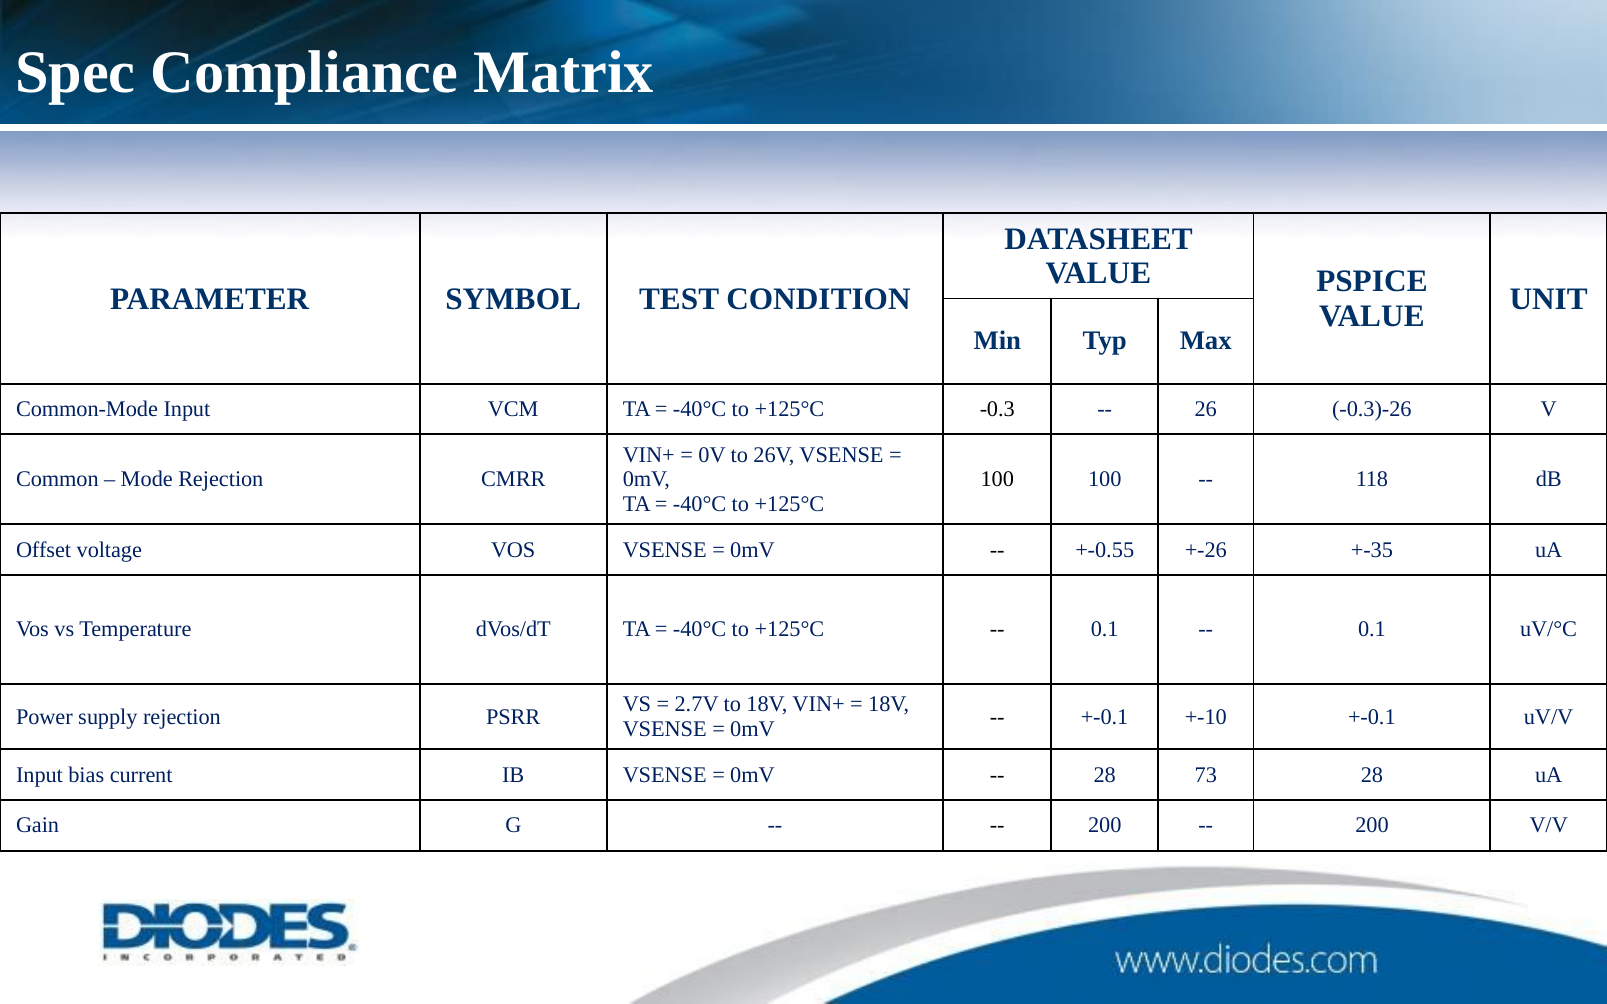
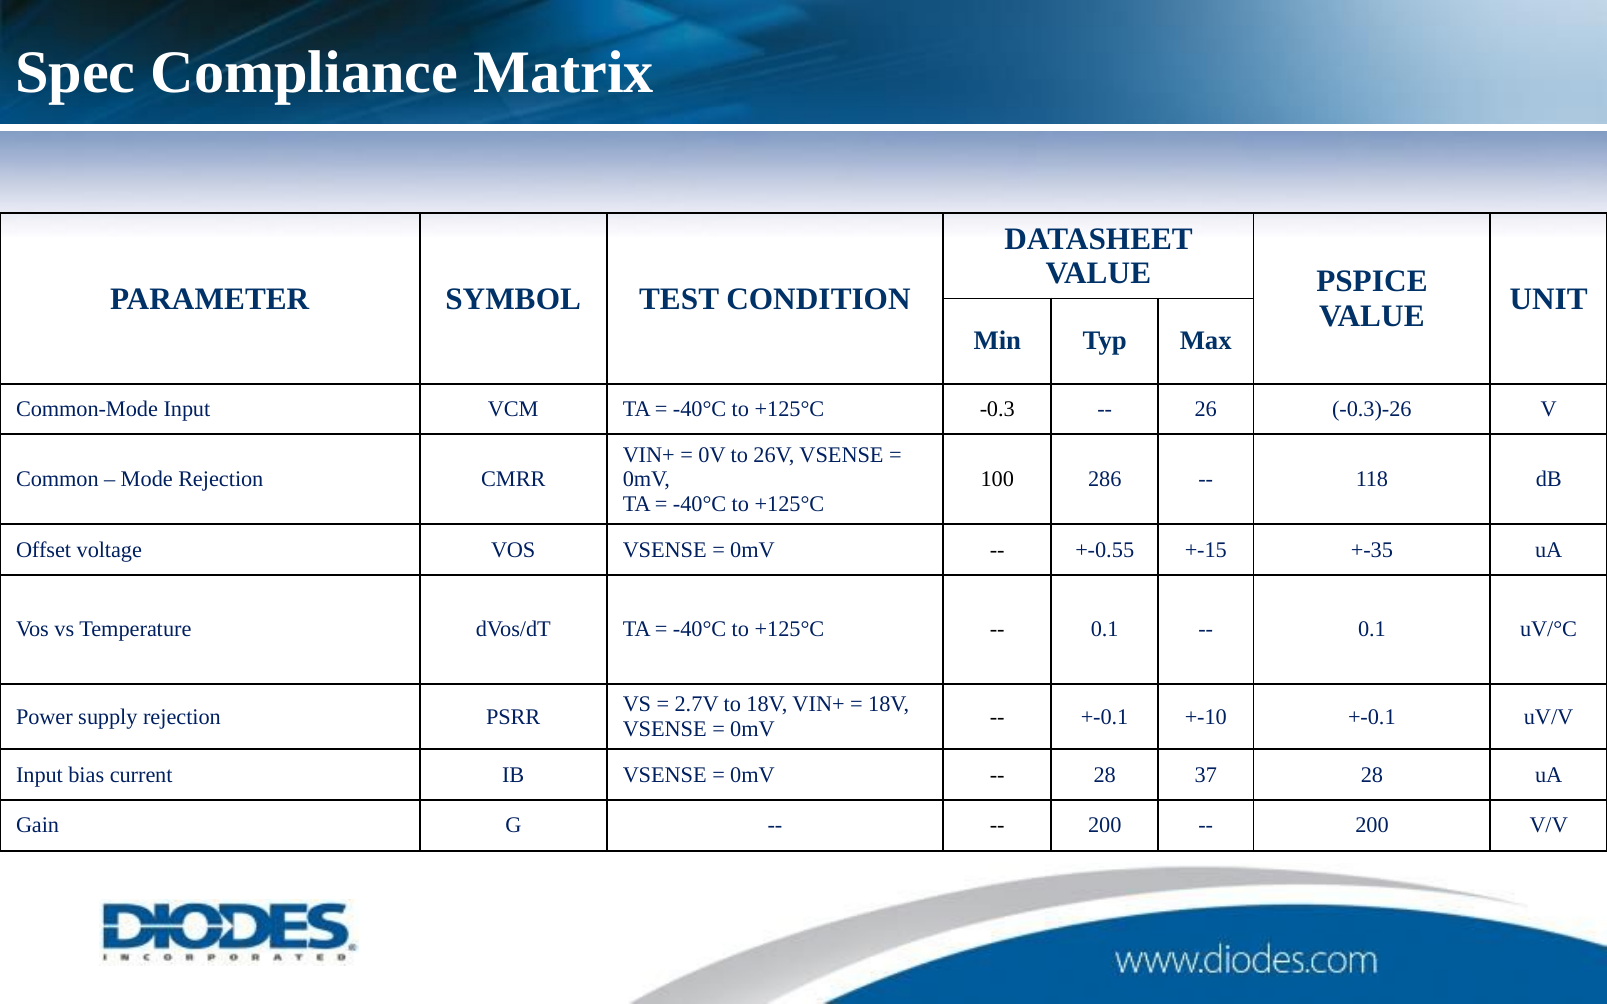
100 100: 100 -> 286 (1105, 480)
+-26: +-26 -> +-15 (1206, 550)
73: 73 -> 37 (1206, 775)
